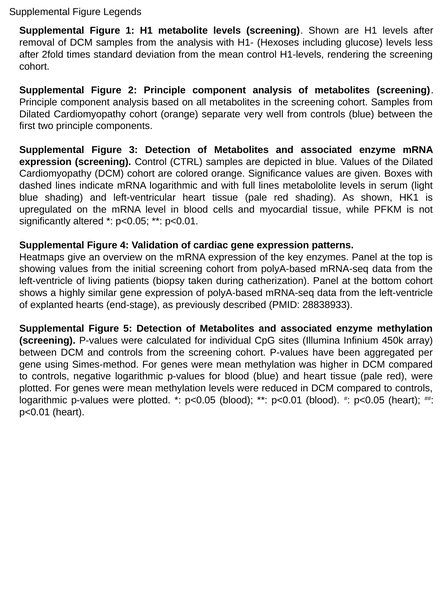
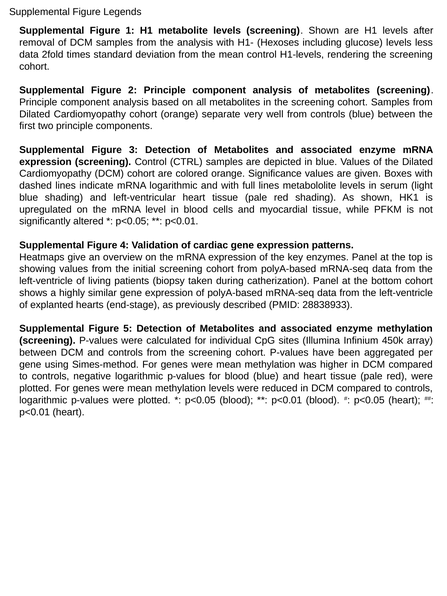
after: after -> data (29, 54)
